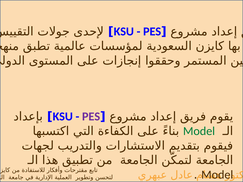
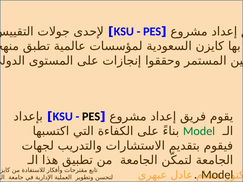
PES colour: purple -> black (91, 117)
